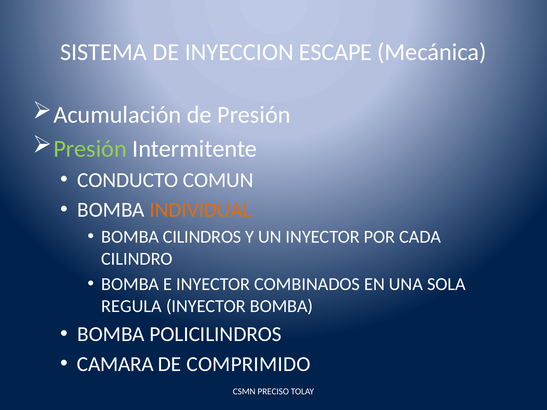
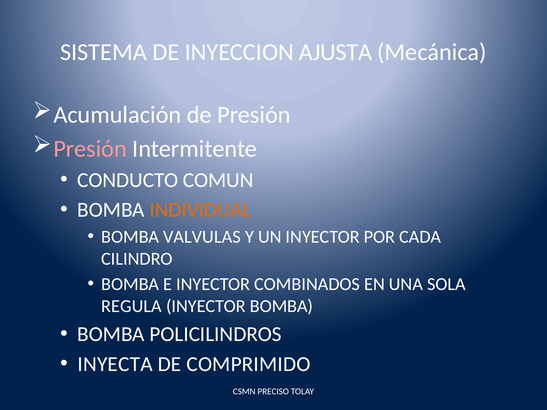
ESCAPE: ESCAPE -> AJUSTA (336, 52)
Presión colour: light green -> pink (90, 149)
CILINDROS: CILINDROS -> VALVULAS (202, 237)
CAMARA: CAMARA -> INYECTA (115, 364)
